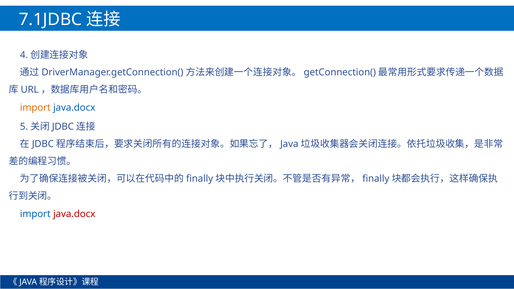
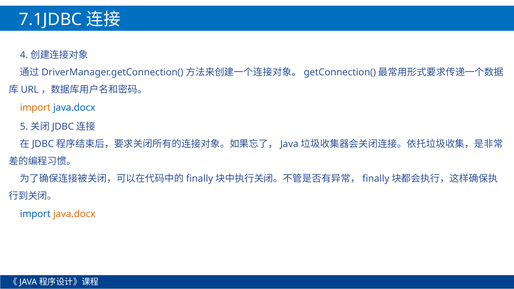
java.docx colour: red -> orange (74, 214)
